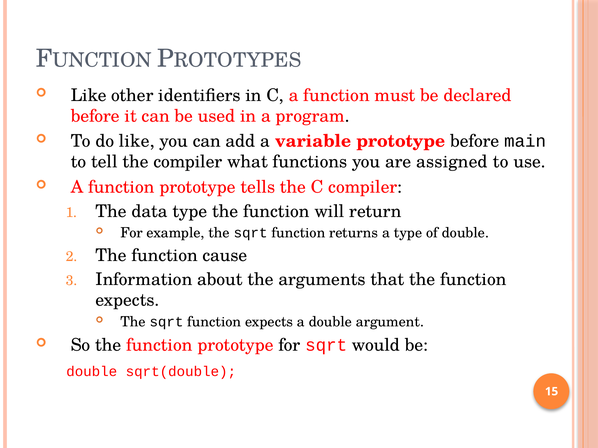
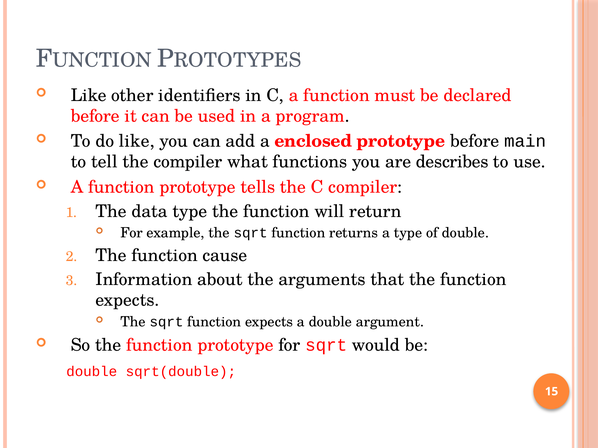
variable: variable -> enclosed (313, 141)
assigned: assigned -> describes (452, 162)
